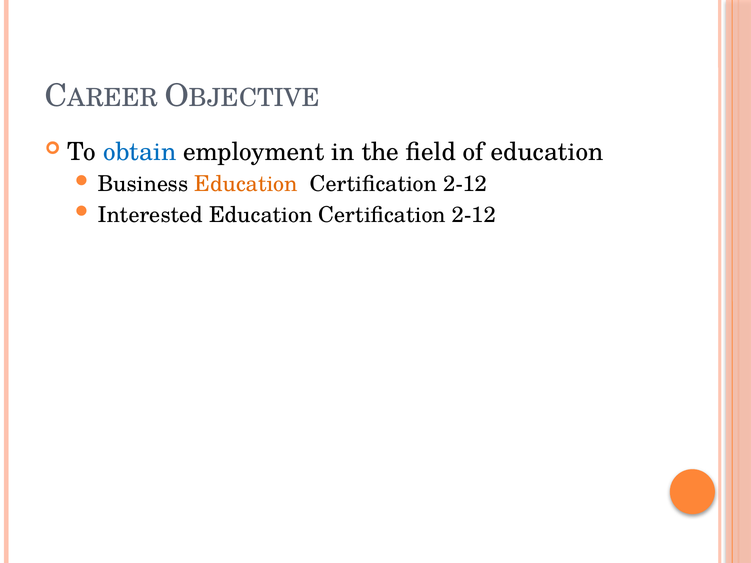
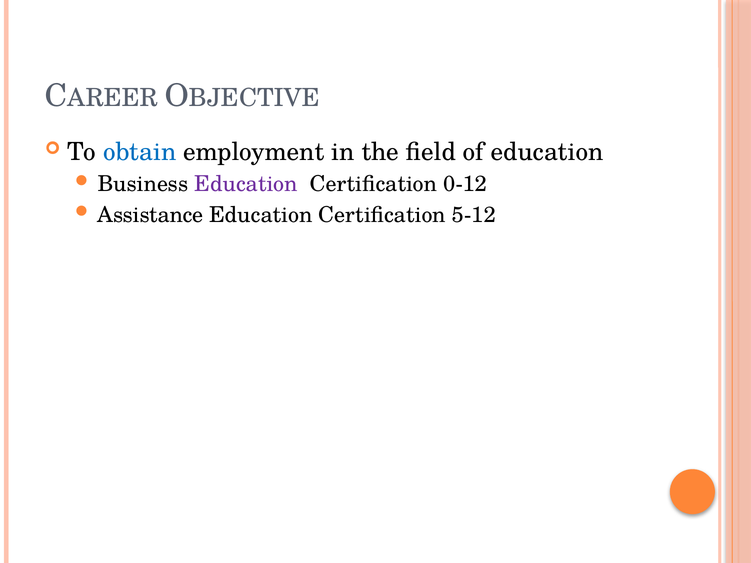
Education colour: orange -> purple (246, 184)
2-12: 2-12 -> 0-12 (465, 184)
Interested: Interested -> Assistance (150, 215)
2-12: 2-12 -> 5-12 (474, 215)
